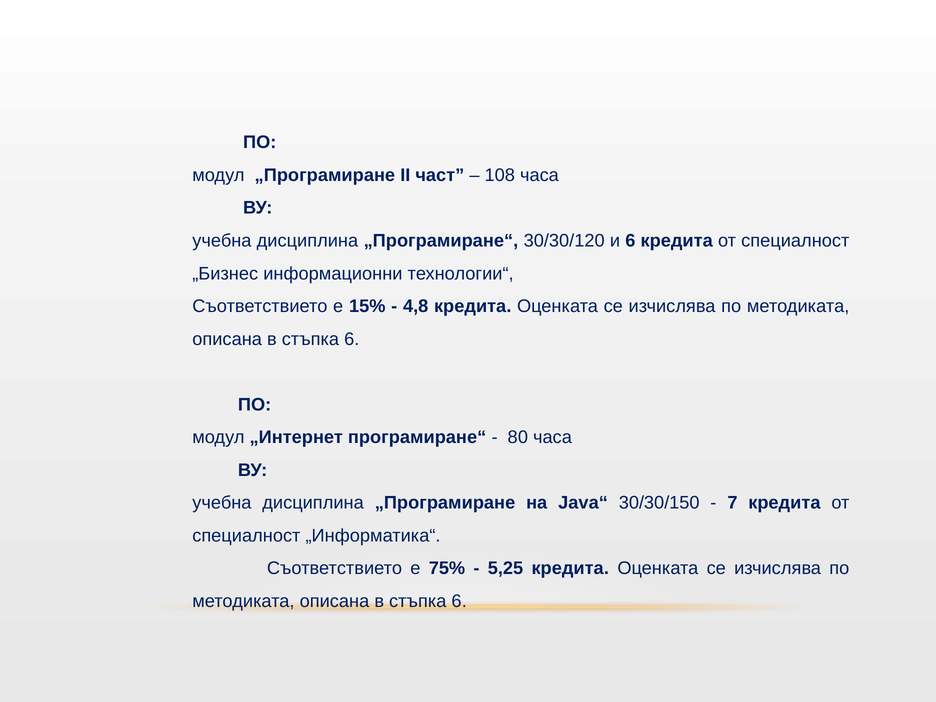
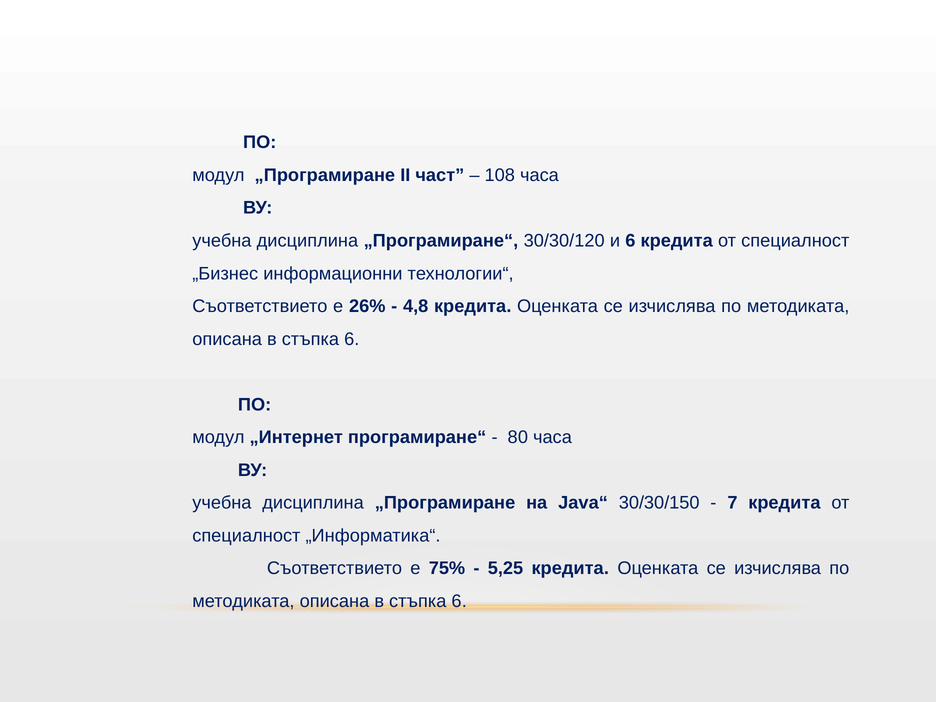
15%: 15% -> 26% (367, 306)
